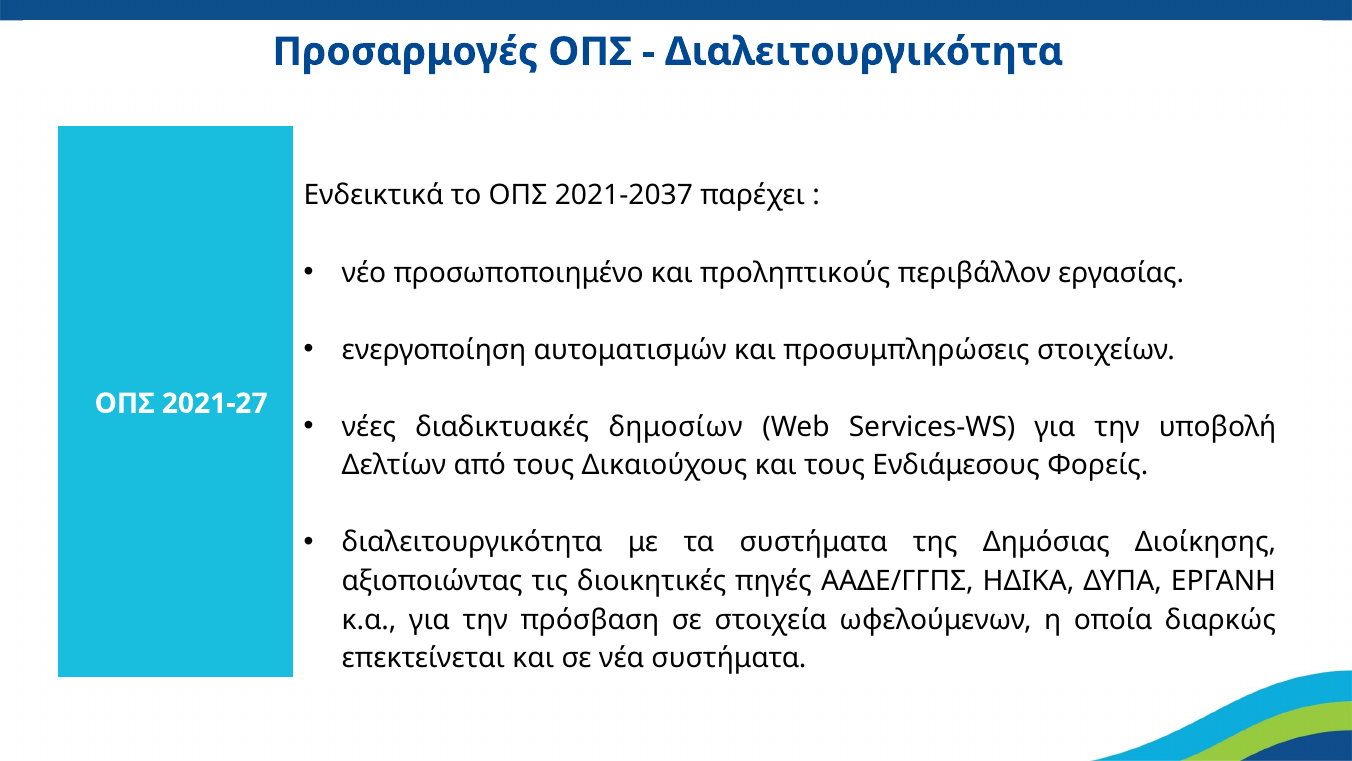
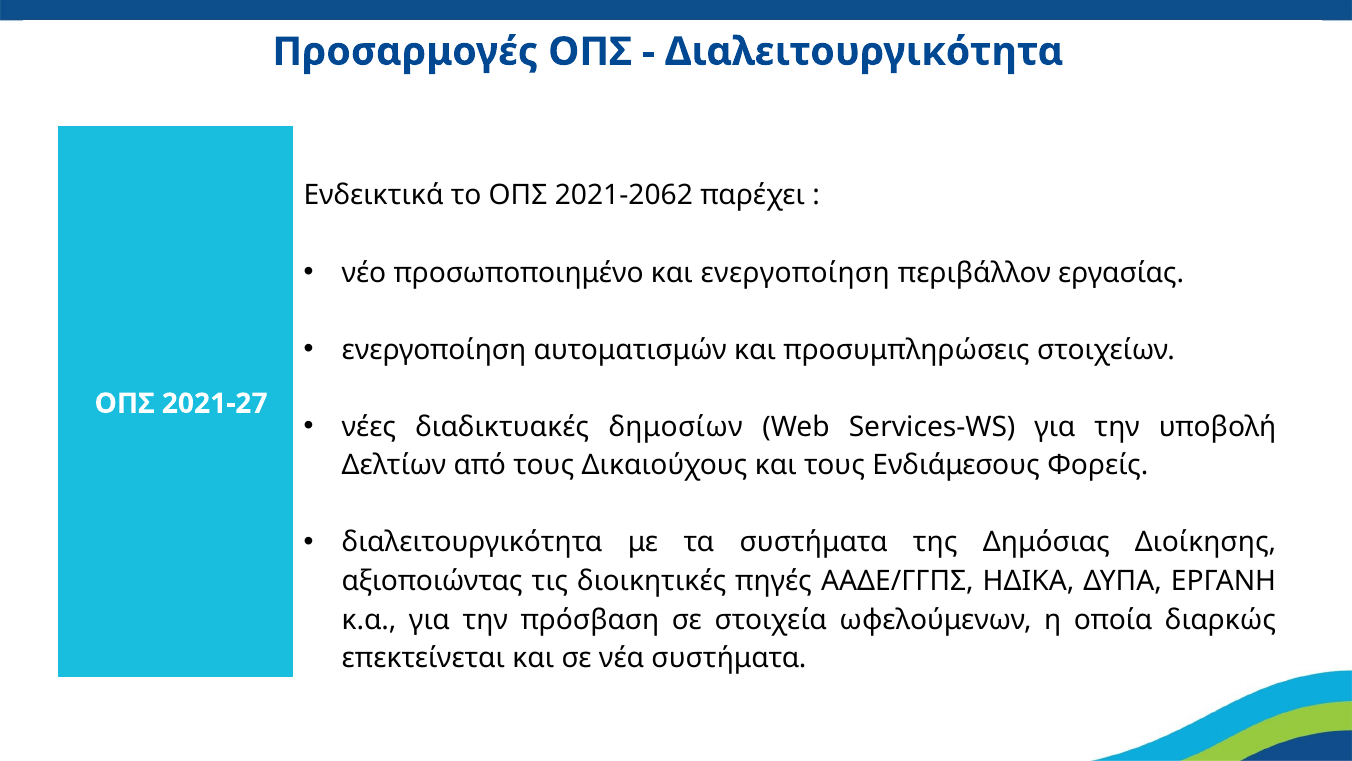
2021-2037: 2021-2037 -> 2021-2062 (624, 196)
και προληπτικούς: προληπτικούς -> ενεργοποίηση (795, 273)
